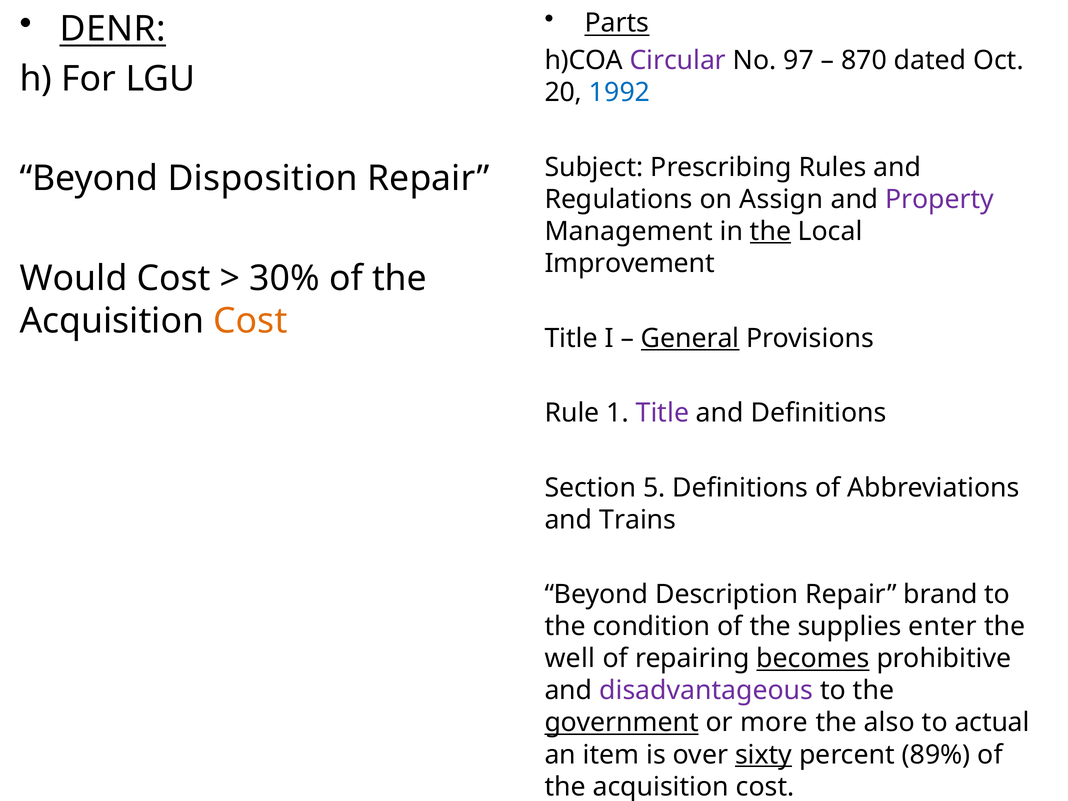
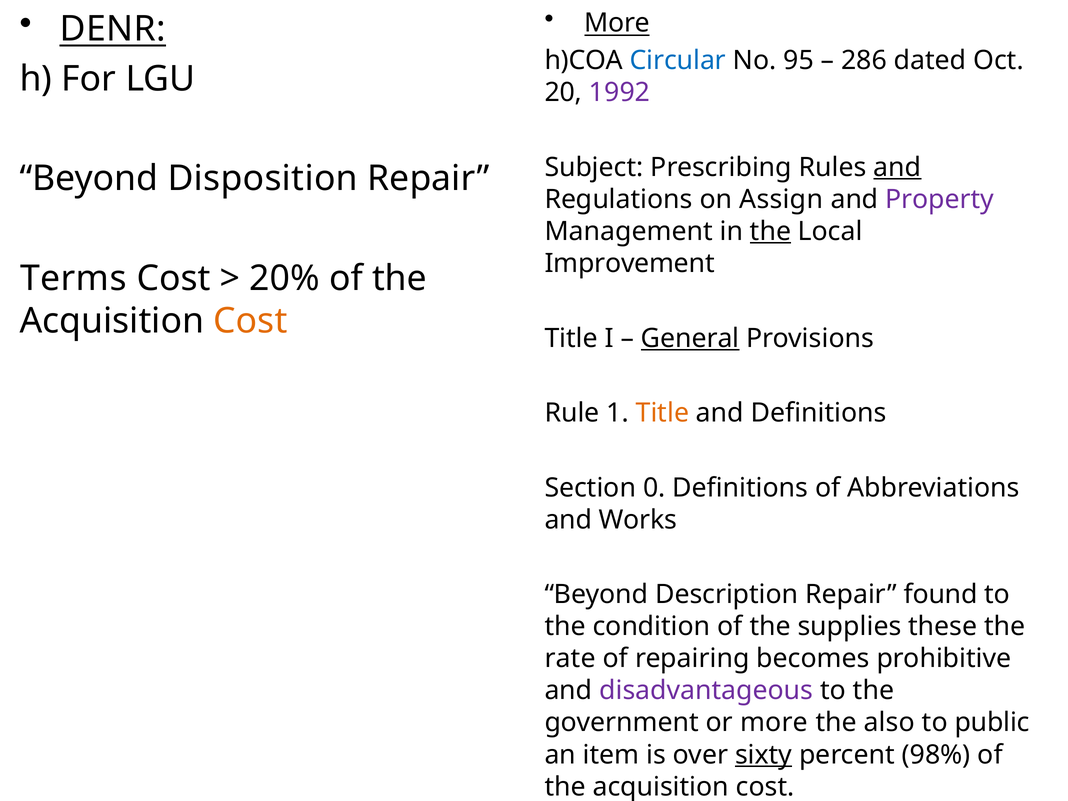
Parts: Parts -> More (617, 23)
Circular colour: purple -> blue (678, 61)
97: 97 -> 95 (799, 61)
870: 870 -> 286 (864, 61)
1992 colour: blue -> purple (620, 93)
and underline: none -> present (897, 167)
Would: Would -> Terms (73, 278)
30%: 30% -> 20% (285, 278)
Title colour: purple -> orange (662, 413)
5: 5 -> 0 (654, 488)
Trains: Trains -> Works (638, 520)
brand: brand -> found (941, 595)
enter: enter -> these (943, 627)
well: well -> rate (570, 659)
becomes underline: present -> none (813, 659)
government underline: present -> none (622, 723)
actual: actual -> public (992, 723)
89%: 89% -> 98% (936, 755)
